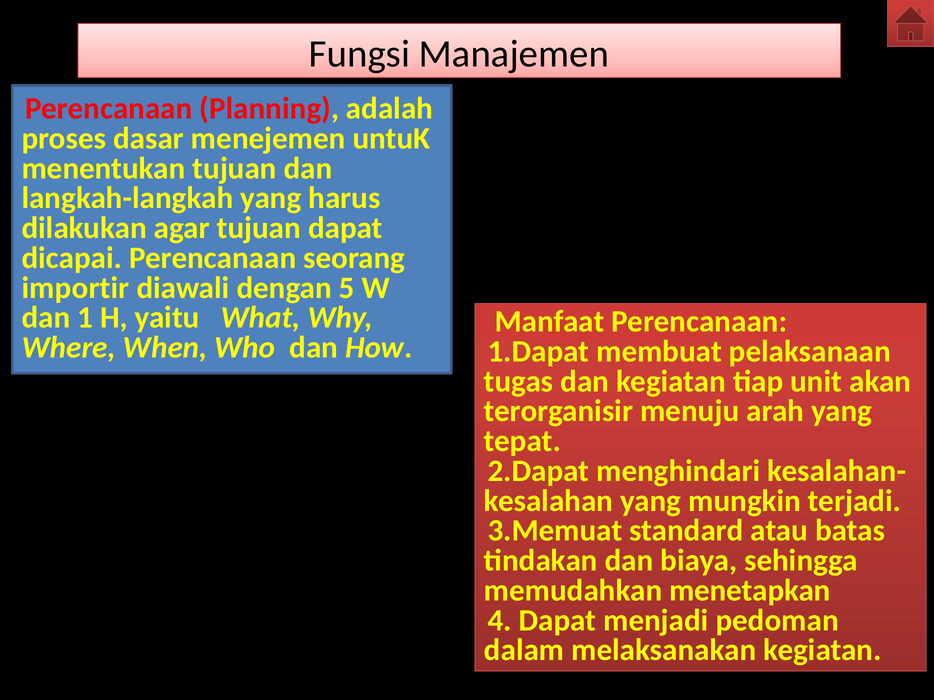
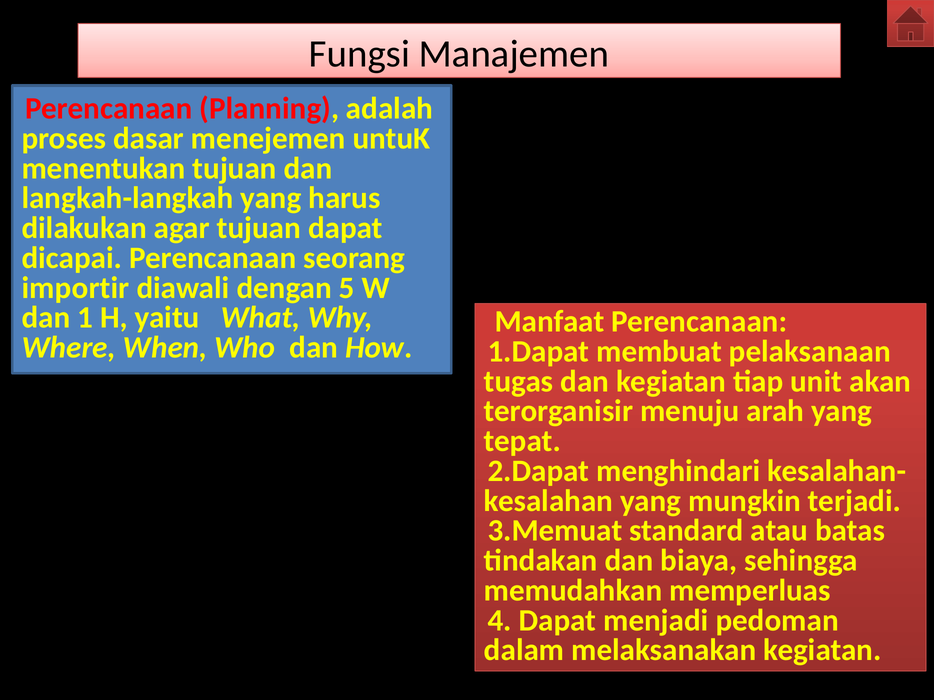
menetapkan: menetapkan -> memperluas (750, 591)
